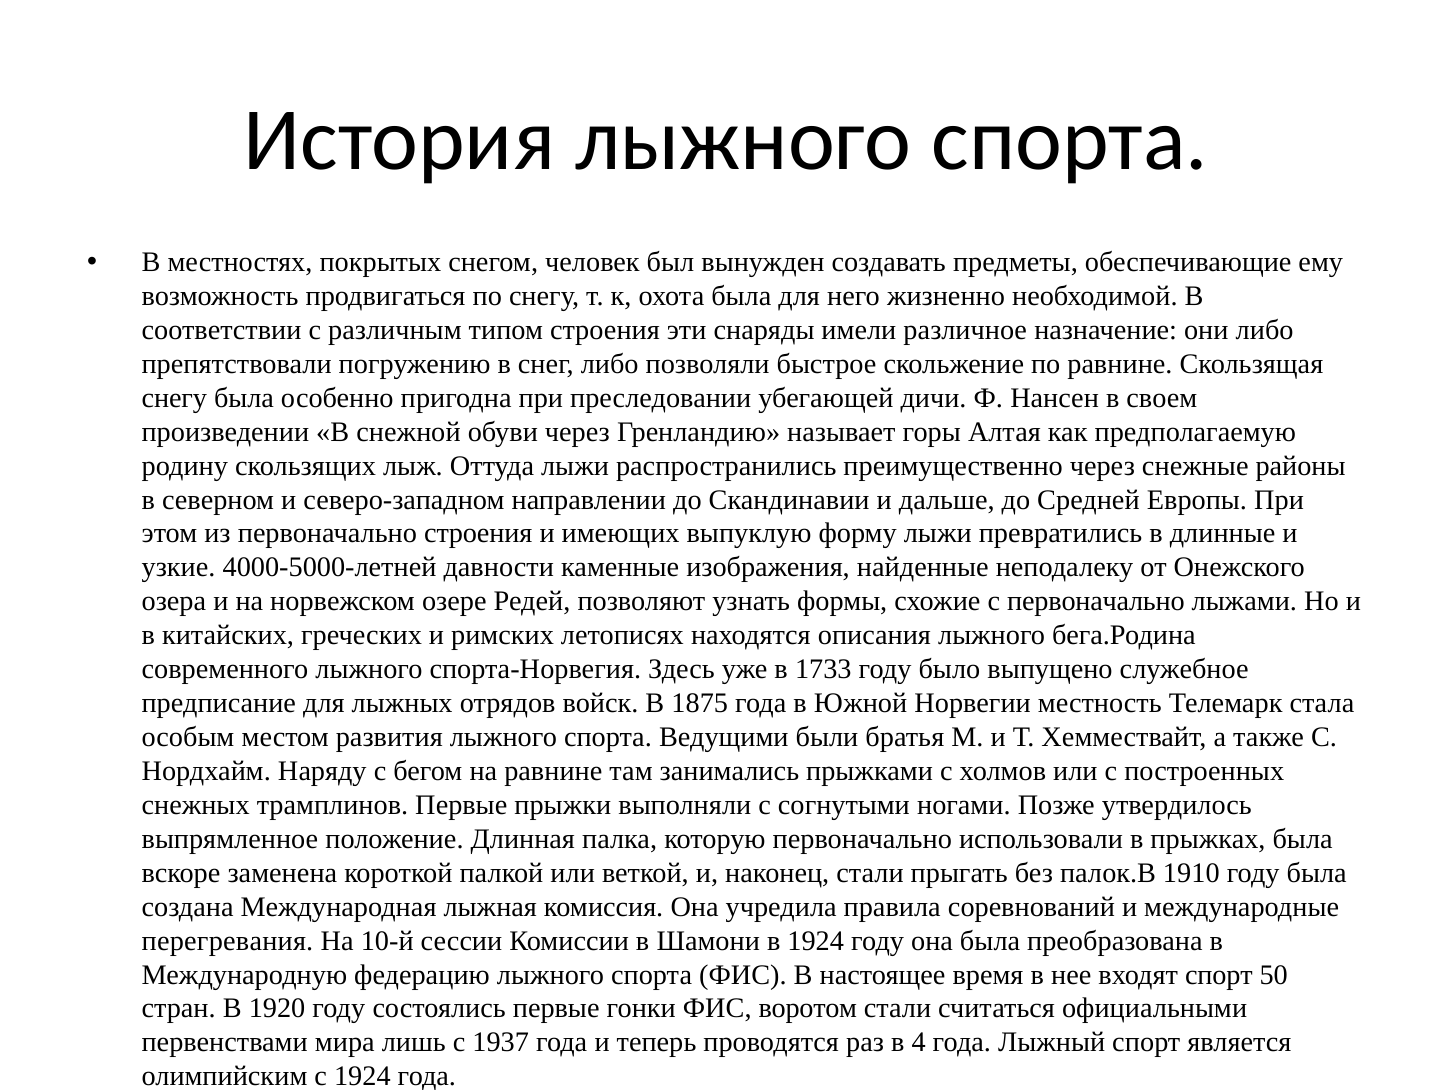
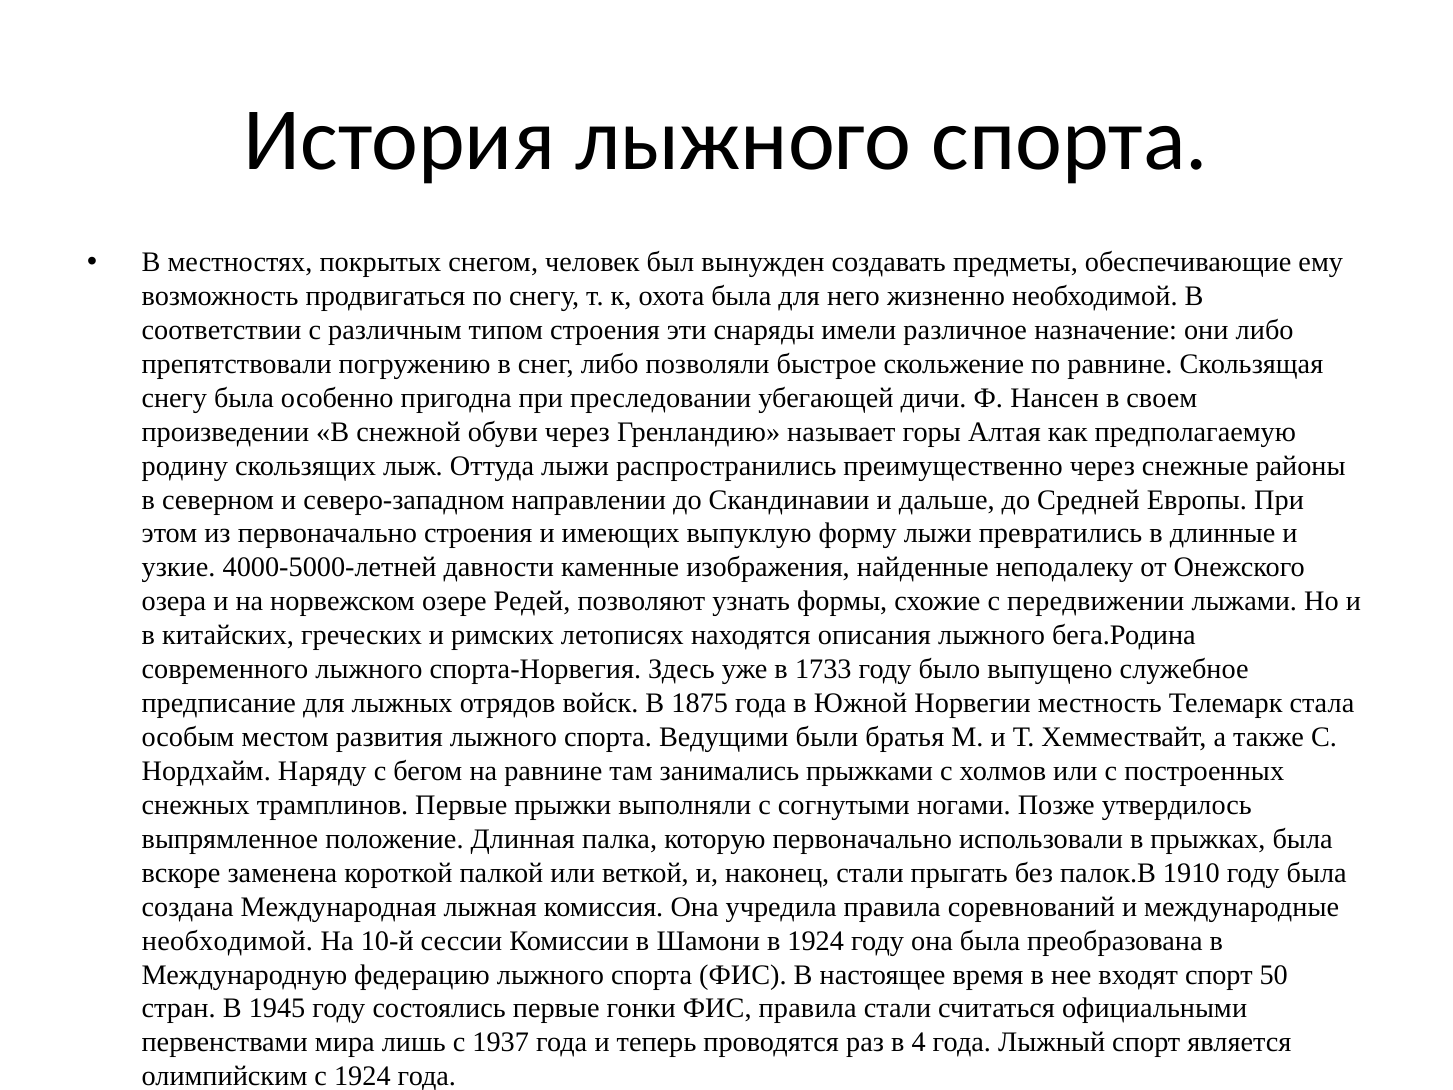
с первоначально: первоначально -> передвижении (1096, 601)
перегревания: перегревания -> необходимой (227, 941)
1920: 1920 -> 1945 (277, 1008)
ФИС воротом: воротом -> правила (808, 1008)
